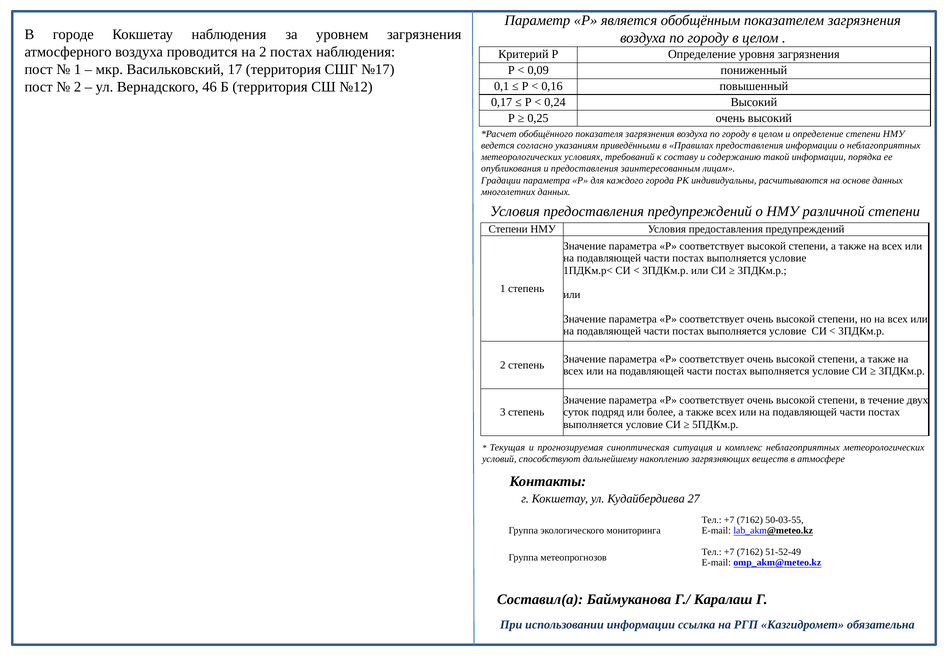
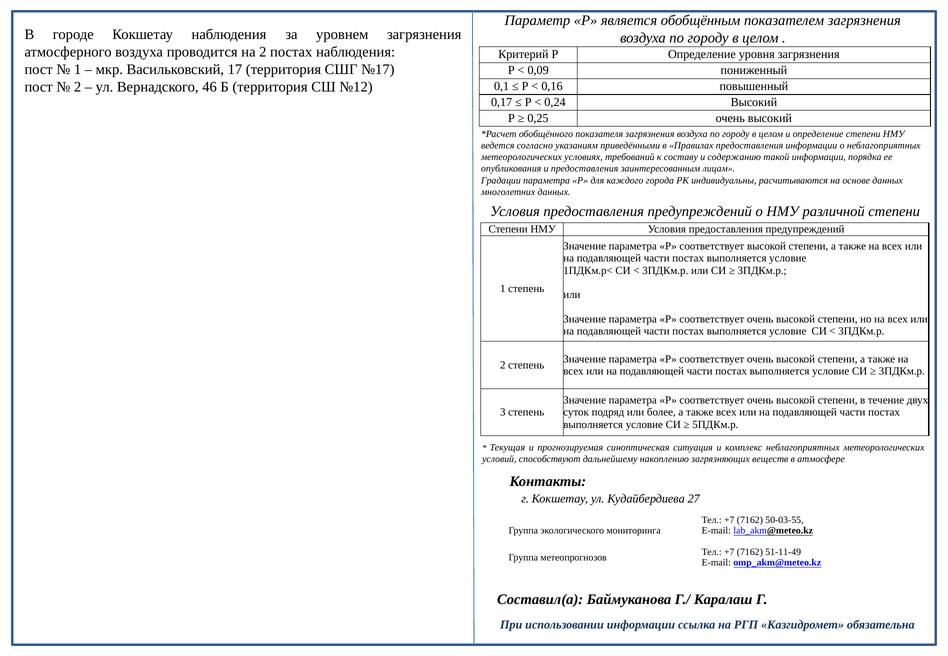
51-52-49: 51-52-49 -> 51-11-49 (783, 552)
